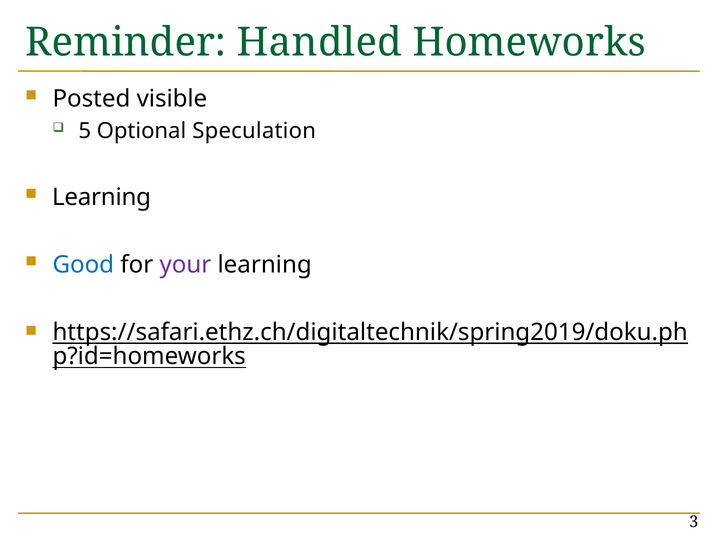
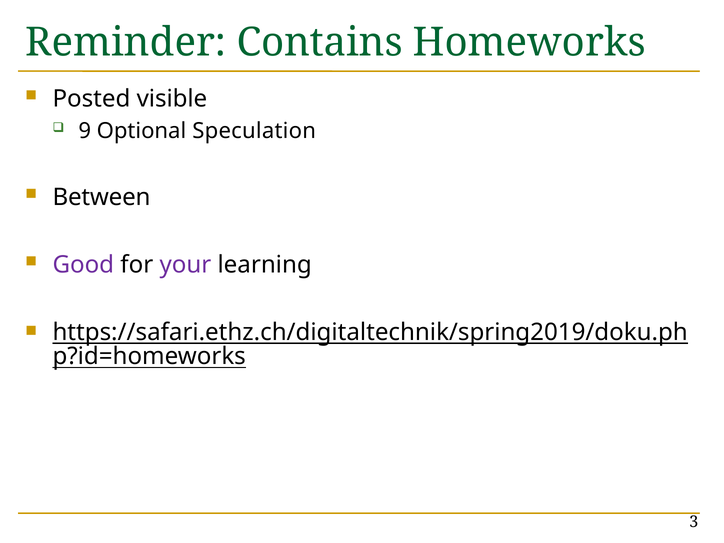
Handled: Handled -> Contains (320, 43)
5: 5 -> 9 (85, 131)
Learning: Learning -> Between (102, 197)
Good colour: blue -> purple (83, 265)
